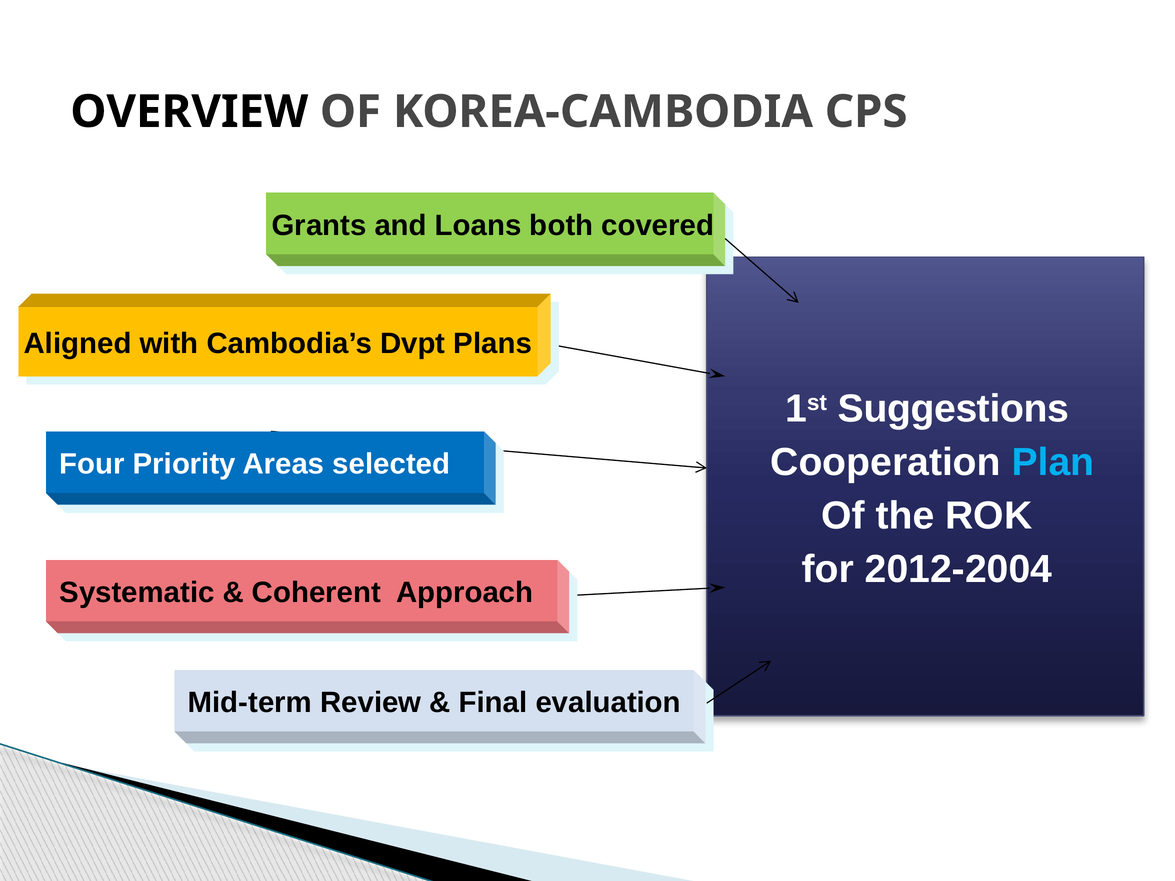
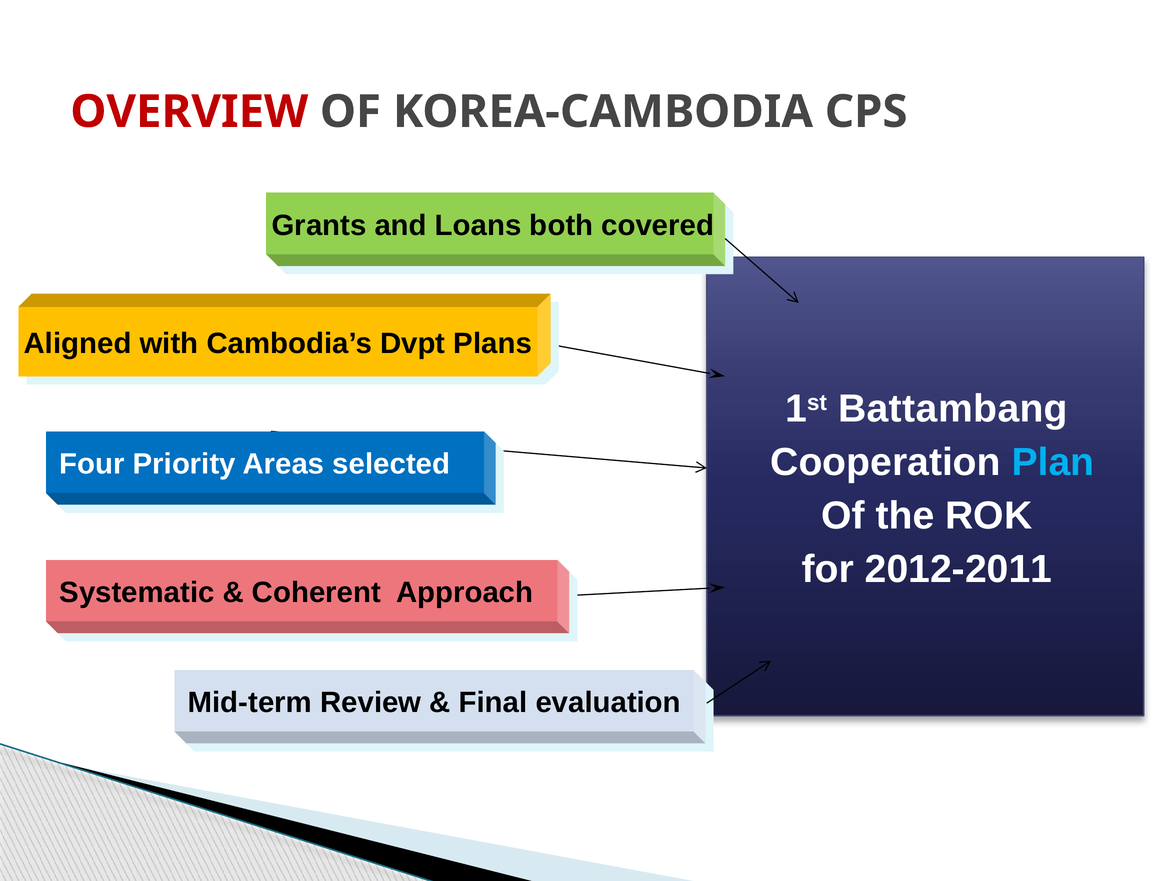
OVERVIEW colour: black -> red (189, 112)
Suggestions: Suggestions -> Battambang (953, 409)
2012-2004: 2012-2004 -> 2012-2011 (958, 570)
